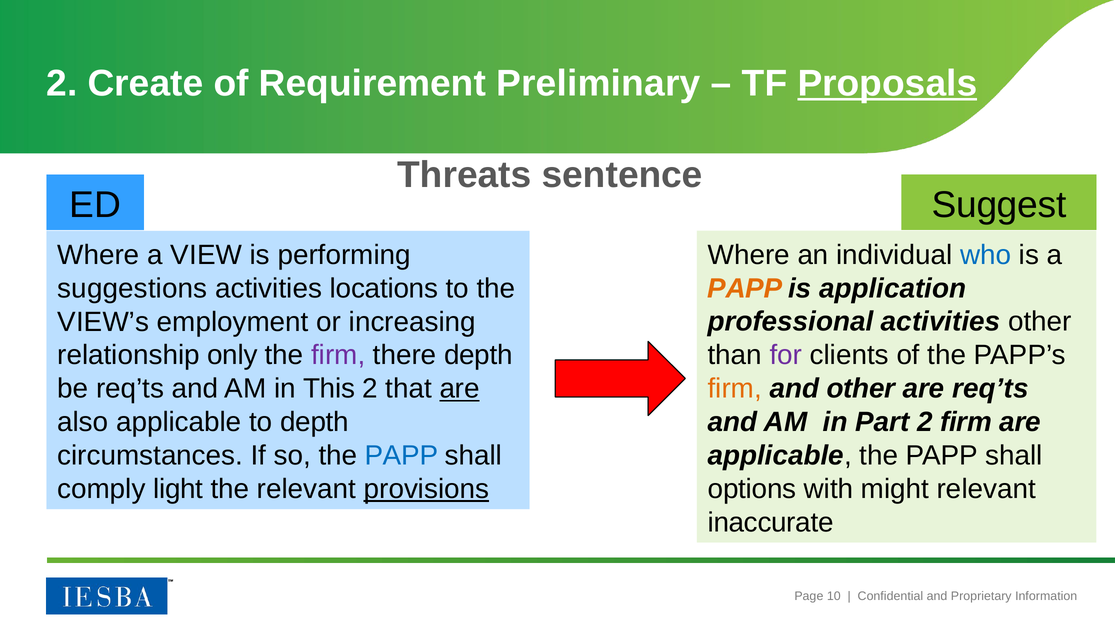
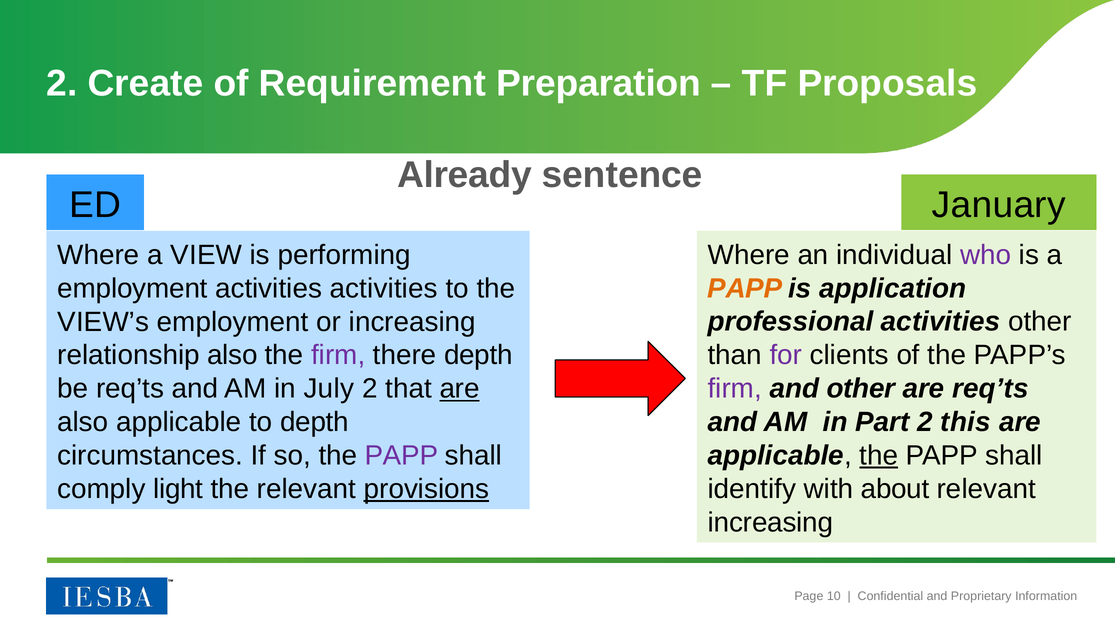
Preliminary: Preliminary -> Preparation (598, 83)
Proposals underline: present -> none (887, 83)
Threats: Threats -> Already (464, 175)
Suggest: Suggest -> January (999, 205)
who colour: blue -> purple (986, 255)
suggestions: suggestions -> employment (133, 288)
activities locations: locations -> activities (384, 288)
relationship only: only -> also (232, 355)
This: This -> July (329, 389)
firm colour: orange -> purple (735, 389)
2 firm: firm -> this (966, 422)
PAPP colour: blue -> purple (401, 456)
the underline: none -> present (879, 456)
options: options -> identify (752, 489)
might: might -> about (895, 489)
inaccurate: inaccurate -> increasing (771, 523)
